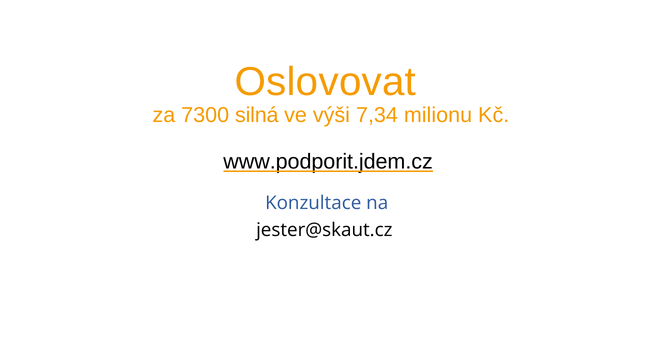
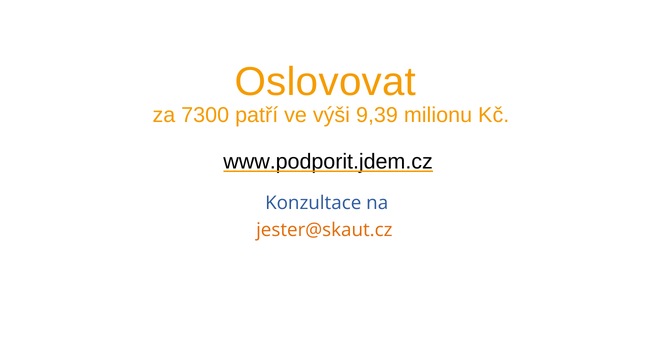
silná: silná -> patří (257, 115)
7,34: 7,34 -> 9,39 (377, 115)
jester@skaut.cz colour: black -> orange (324, 230)
